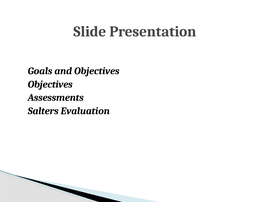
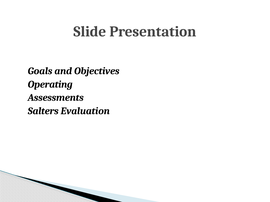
Objectives: Objectives -> Operating (50, 84)
